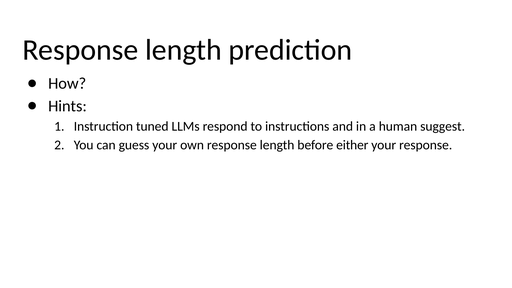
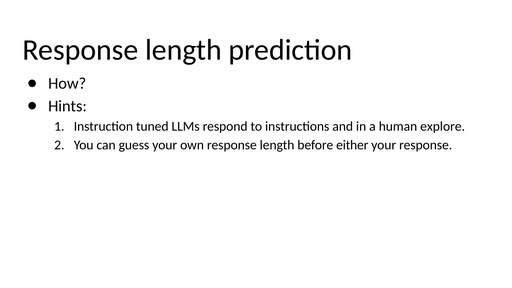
suggest: suggest -> explore (443, 126)
